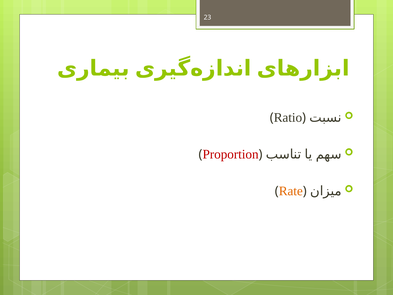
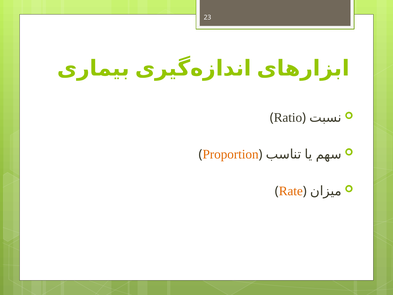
Proportion colour: red -> orange (231, 154)
